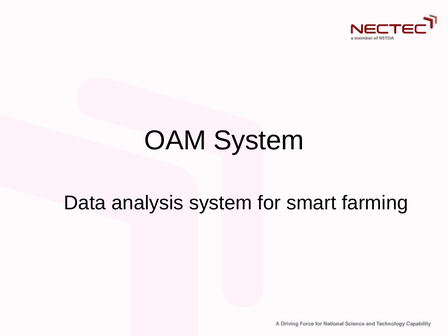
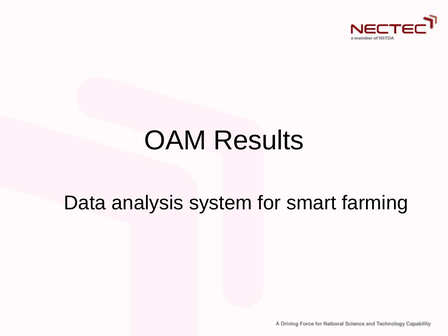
OAM System: System -> Results (259, 140)
